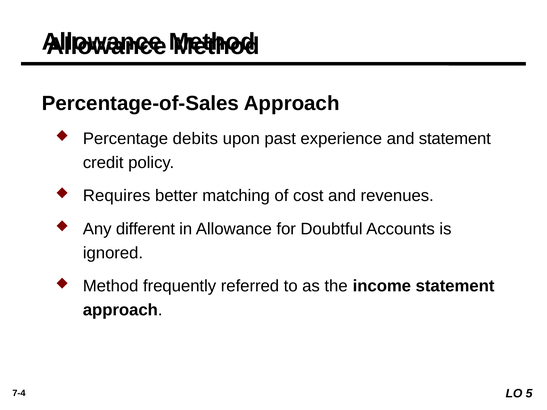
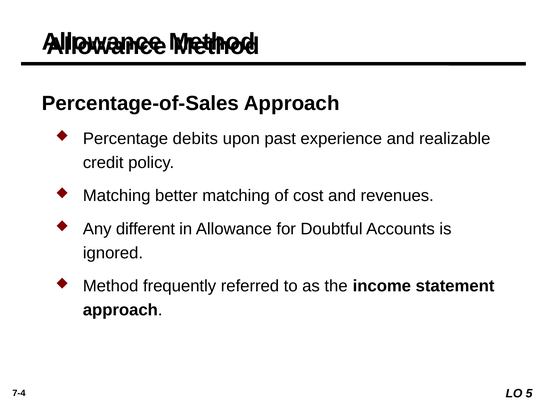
and statement: statement -> realizable (455, 139)
Requires: Requires -> Matching (117, 196)
